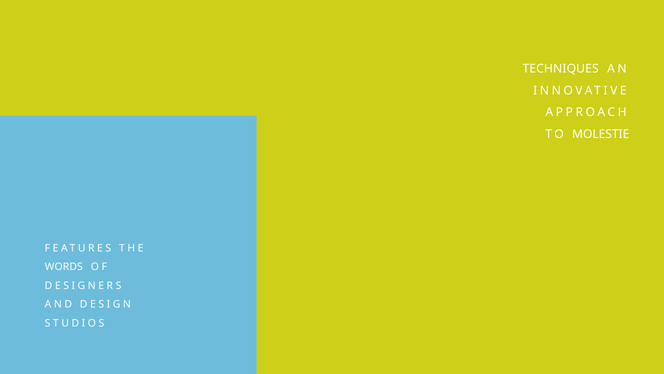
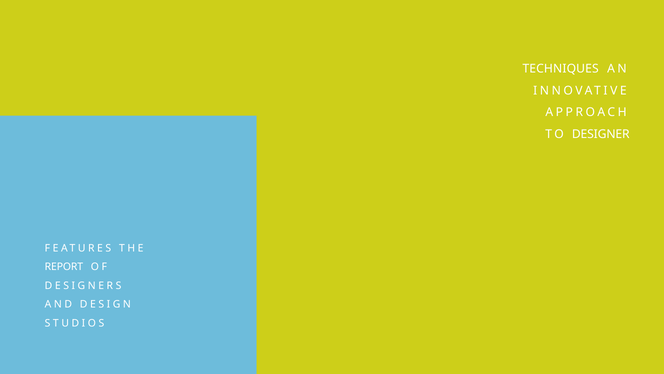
MOLESTIE: MOLESTIE -> DESIGNER (601, 134)
WORDS: WORDS -> REPORT (64, 267)
